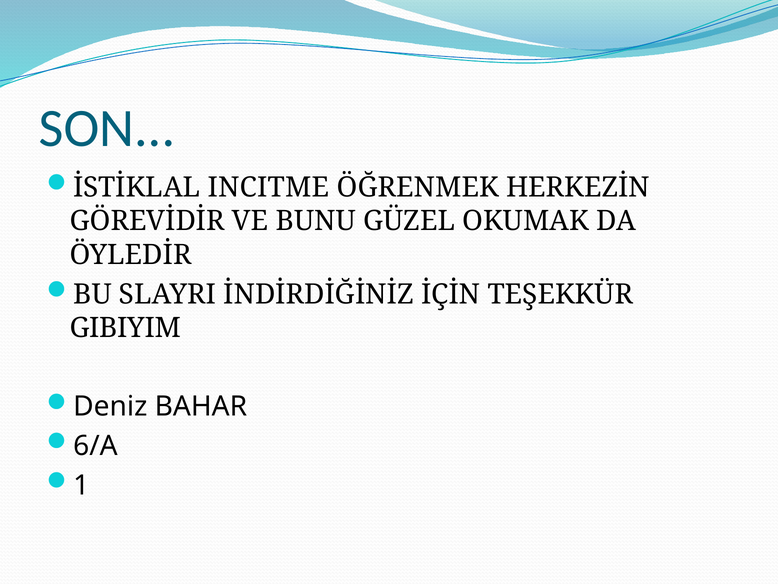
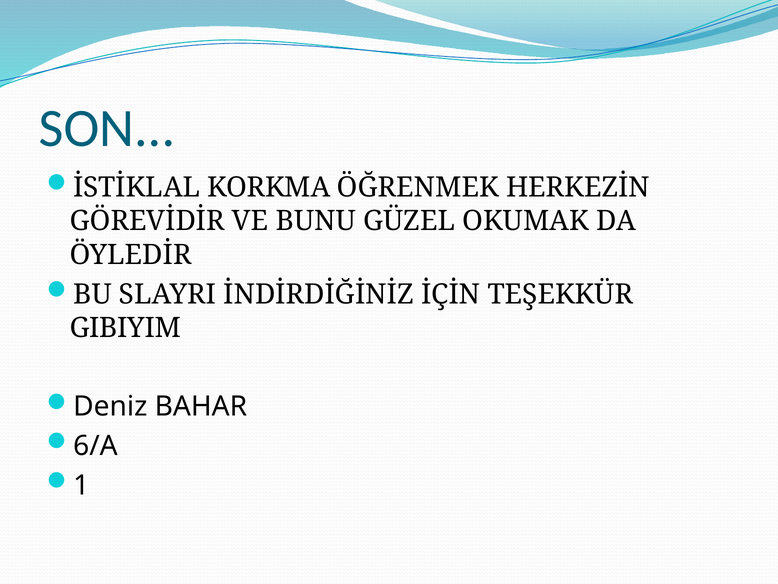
INCITME: INCITME -> KORKMA (269, 187)
